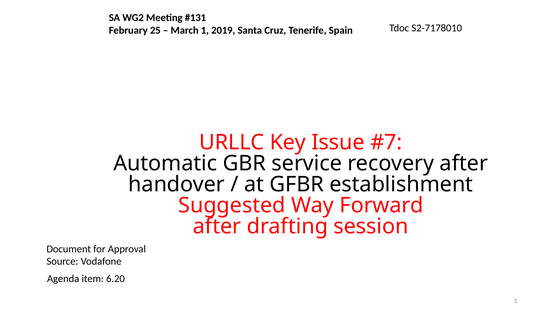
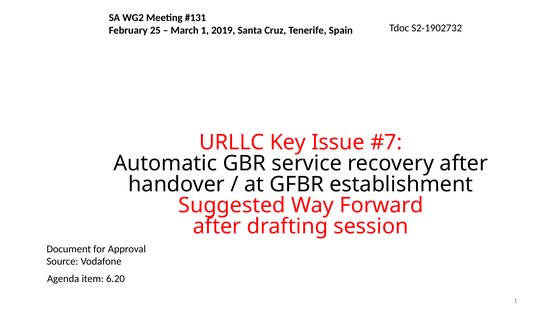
S2-7178010: S2-7178010 -> S2-1902732 (437, 28)
